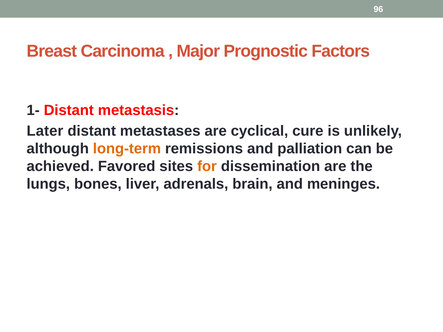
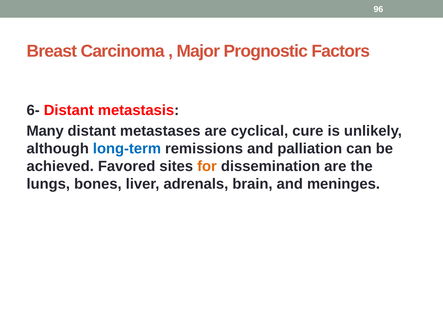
1-: 1- -> 6- (33, 110)
Later: Later -> Many (45, 131)
long-term colour: orange -> blue (127, 149)
